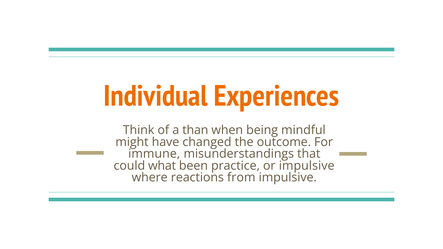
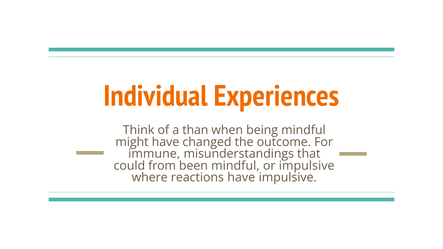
what: what -> from (162, 166)
been practice: practice -> mindful (235, 166)
reactions from: from -> have (241, 178)
